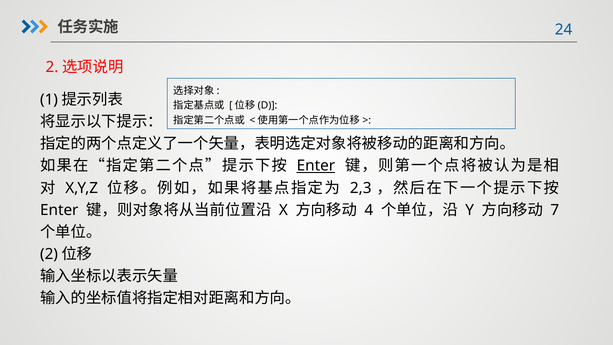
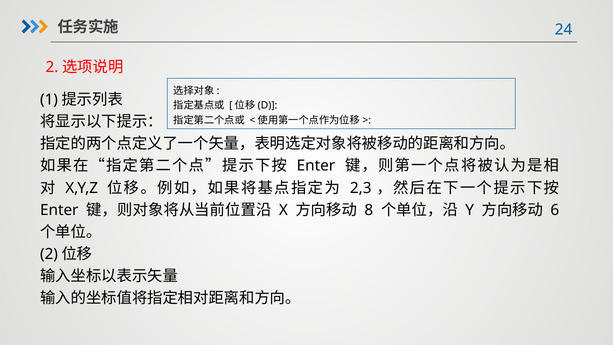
Enter underline: present -> none (316, 166)
4: 4 -> 8 (369, 210)
7: 7 -> 6 (555, 210)
